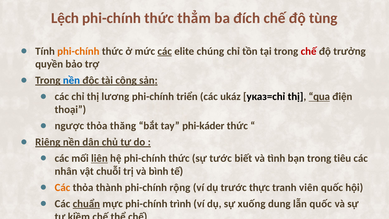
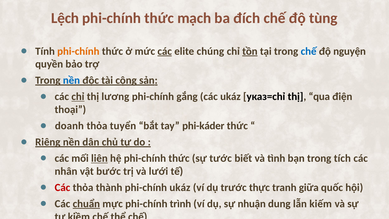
thẳm: thẳm -> mạch (194, 18)
tồn underline: none -> present (250, 51)
chế colour: red -> blue (309, 51)
trưởng: trưởng -> nguyện (350, 51)
chỉ underline: none -> present (78, 97)
triển: triển -> gắng (187, 97)
qua underline: present -> none (319, 97)
ngược: ngược -> doanh (69, 126)
thăng: thăng -> tuyển (123, 126)
tiêu: tiêu -> tích (342, 158)
chuỗi: chuỗi -> bước (109, 171)
bình: bình -> lưới (158, 171)
Các colour: orange -> red (62, 187)
phi-chính rộng: rộng -> ukáz (180, 187)
viên: viên -> giữa (309, 187)
xuống: xuống -> nhuận (252, 204)
lẫn quốc: quốc -> kiếm (321, 204)
